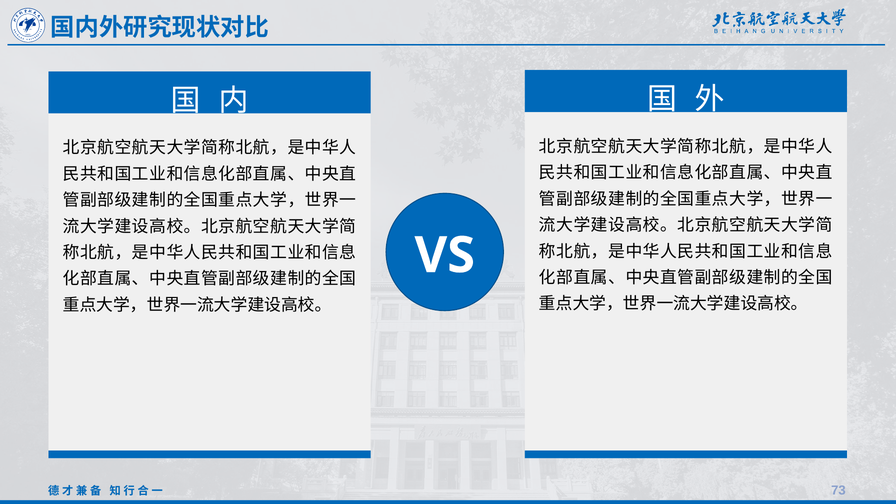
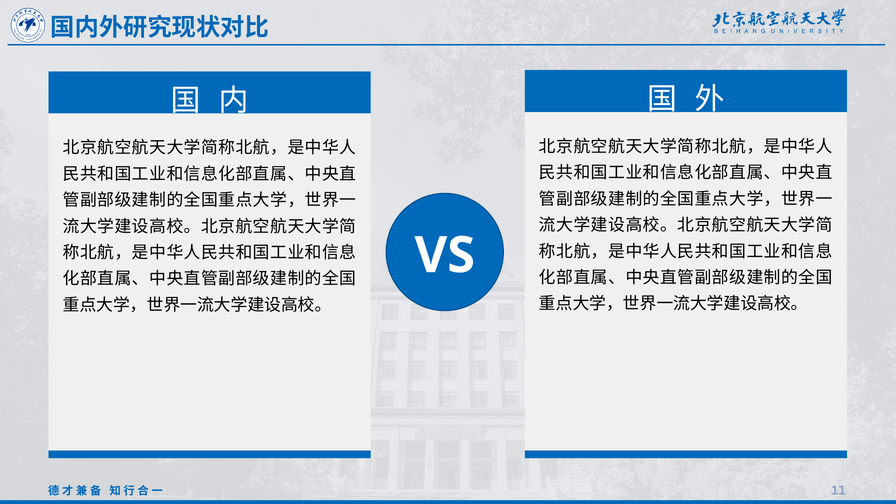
73: 73 -> 11 (838, 490)
